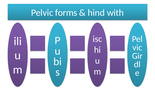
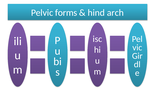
with: with -> arch (115, 13)
